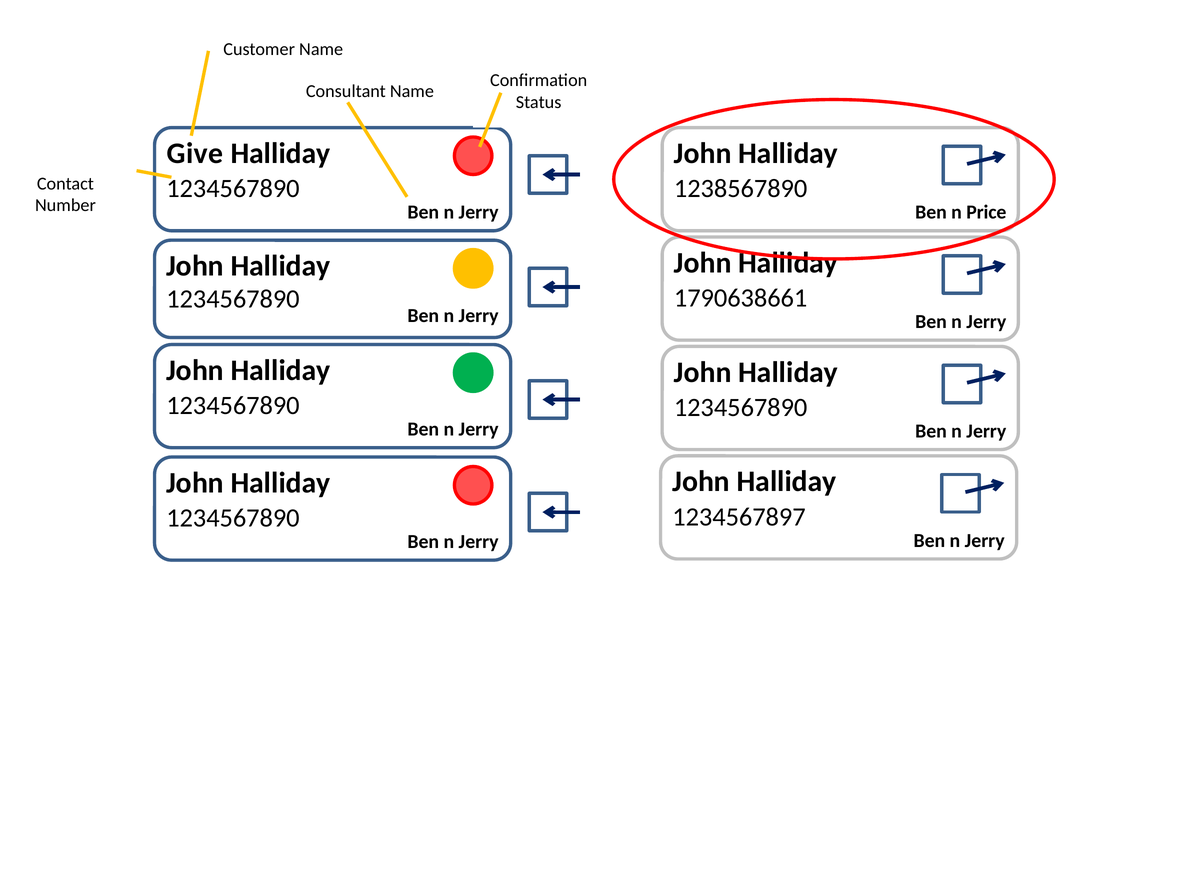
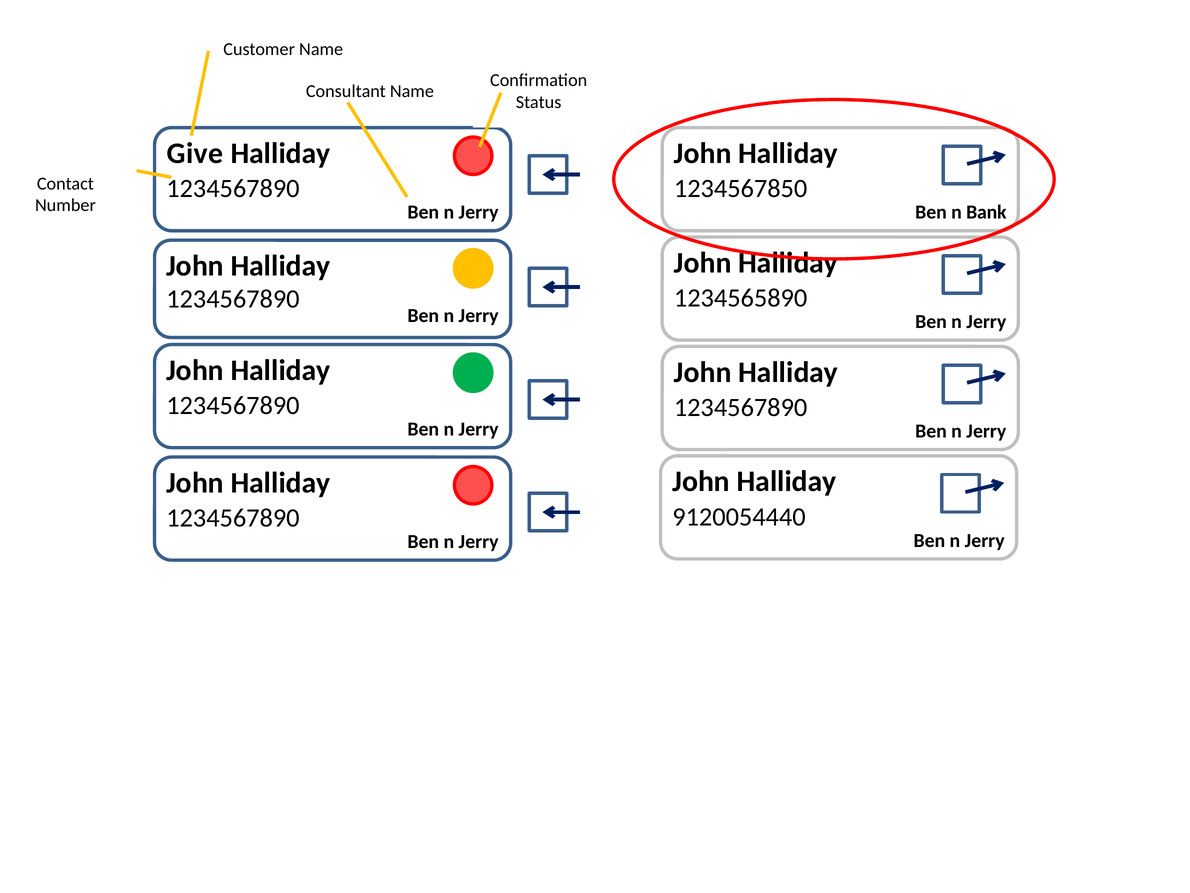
1238567890: 1238567890 -> 1234567850 (741, 189)
Price: Price -> Bank (986, 212)
1790638661: 1790638661 -> 1234565890 (741, 298)
1234567897: 1234567897 -> 9120054440 (739, 517)
